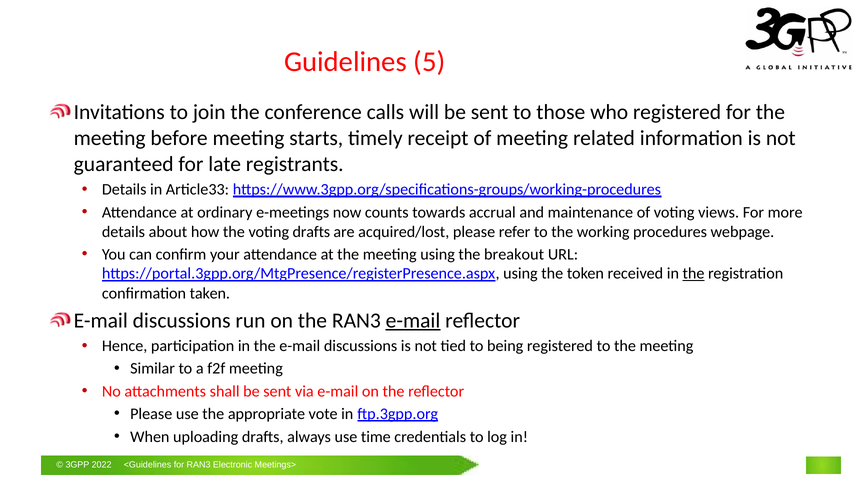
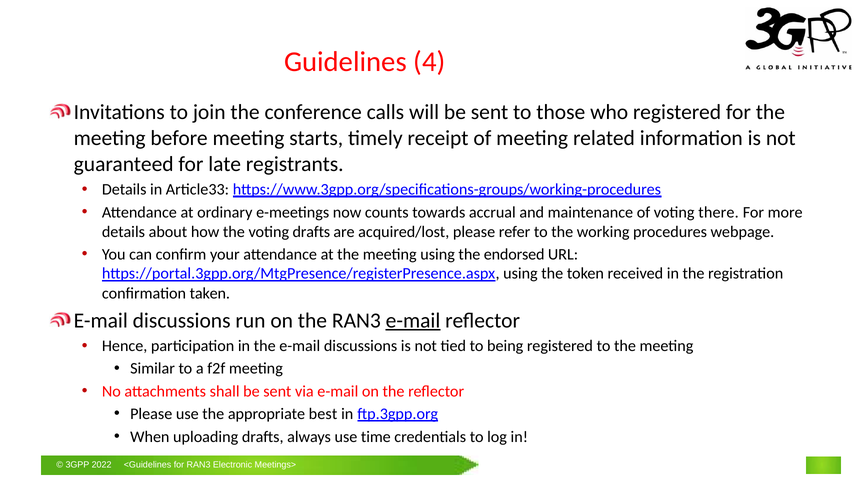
5: 5 -> 4 (429, 62)
views: views -> there (719, 212)
breakout: breakout -> endorsed (514, 254)
the underline: present -> none (694, 274)
vote: vote -> best (323, 414)
